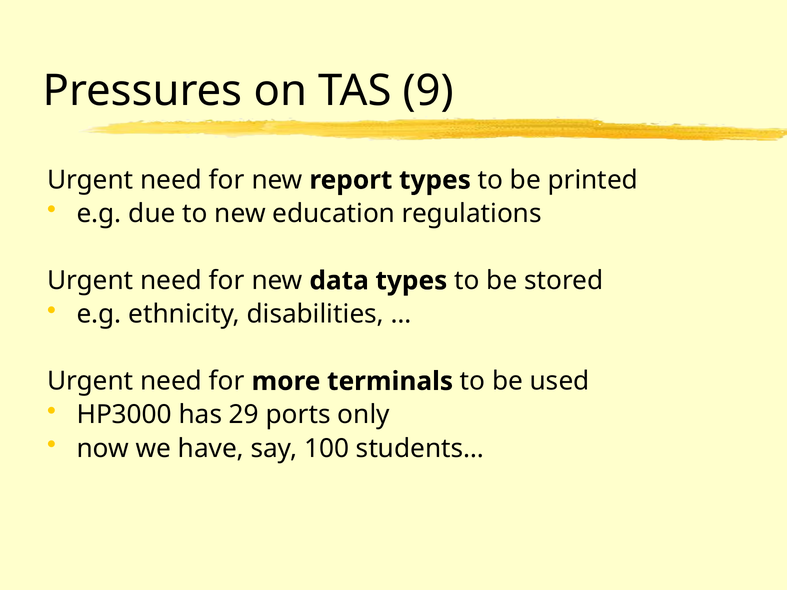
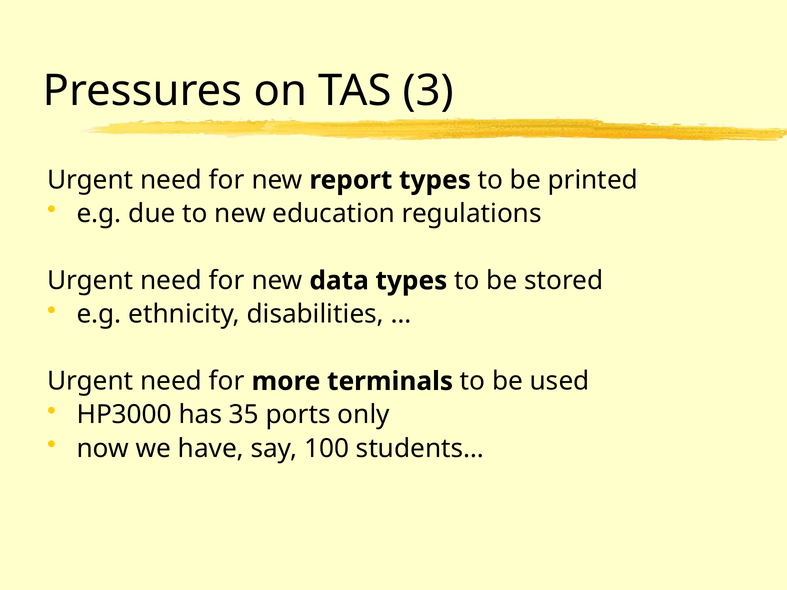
9: 9 -> 3 (428, 91)
29: 29 -> 35 (244, 415)
